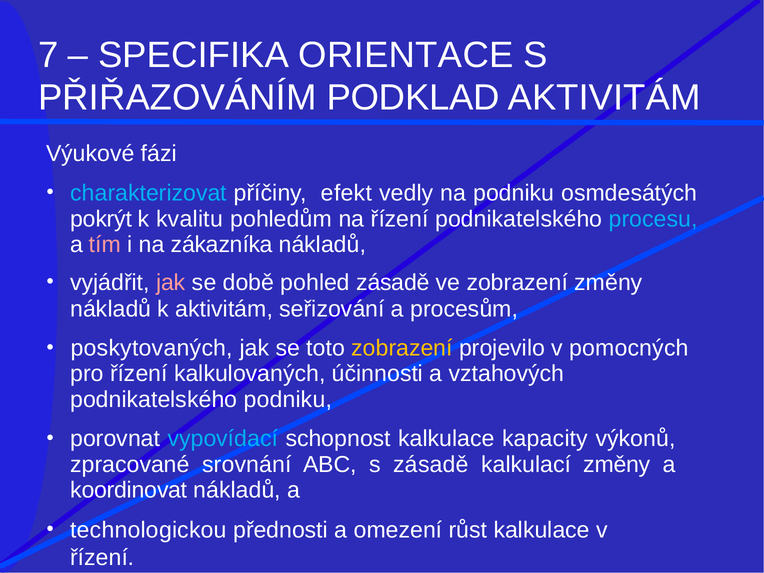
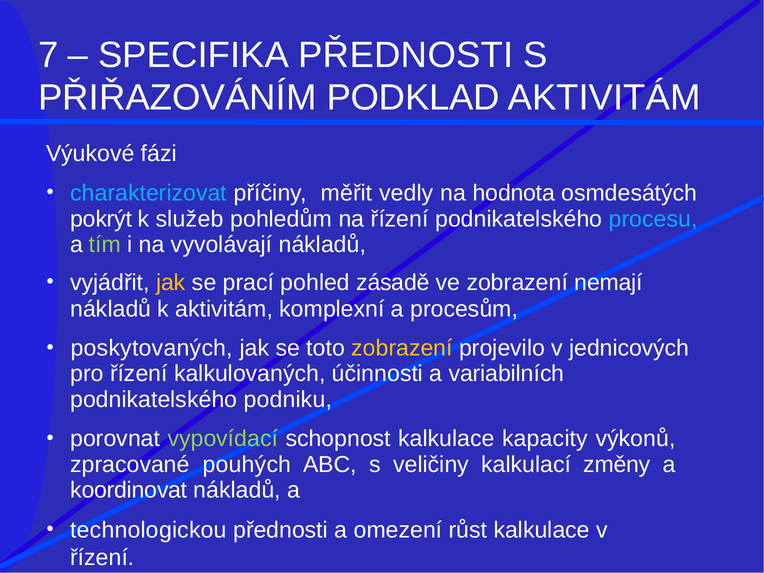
SPECIFIKA ORIENTACE: ORIENTACE -> PŘEDNOSTI (406, 55)
efekt: efekt -> měřit (347, 193)
na podniku: podniku -> hodnota (514, 193)
kvalitu: kvalitu -> služeb (190, 219)
tím colour: pink -> light green (105, 245)
zákazníka: zákazníka -> vyvolávají (222, 245)
jak colour: pink -> yellow (171, 283)
době: době -> prací (248, 283)
zobrazení změny: změny -> nemají (609, 283)
seřizování: seřizování -> komplexní (332, 309)
pomocných: pomocných -> jednicových (629, 348)
vztahových: vztahových -> variabilních (506, 374)
vypovídací colour: light blue -> light green (223, 439)
srovnání: srovnání -> pouhých (247, 465)
s zásadě: zásadě -> veličiny (431, 465)
